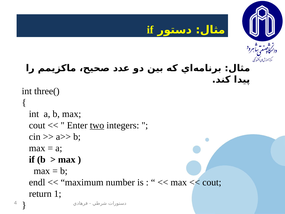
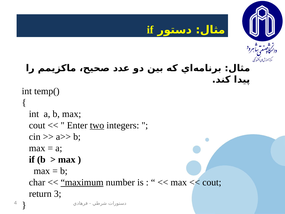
three(: three( -> temp( (47, 91)
endl: endl -> char (37, 182)
maximum underline: none -> present (82, 182)
1: 1 -> 3 (58, 194)
